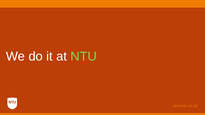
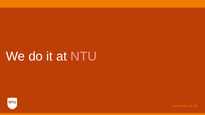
NTU colour: light green -> pink (84, 56)
